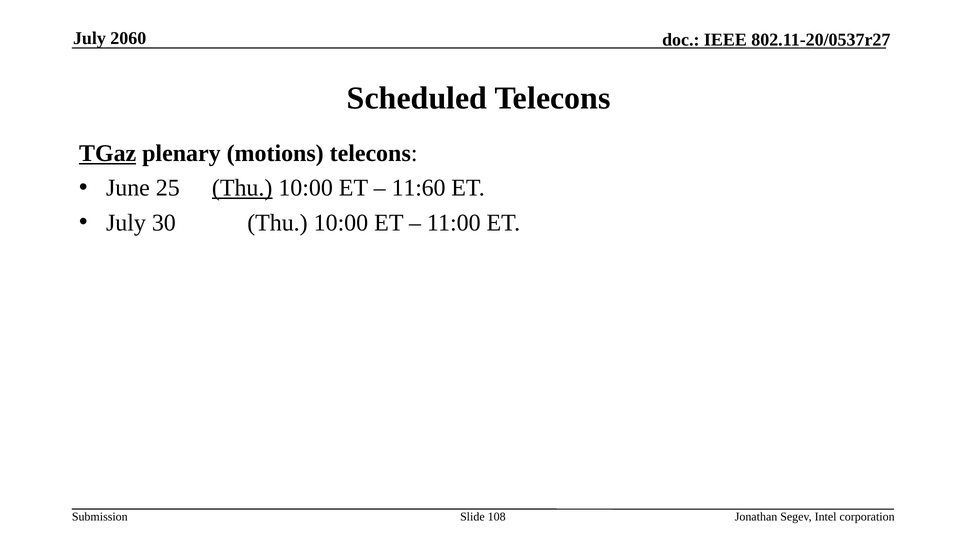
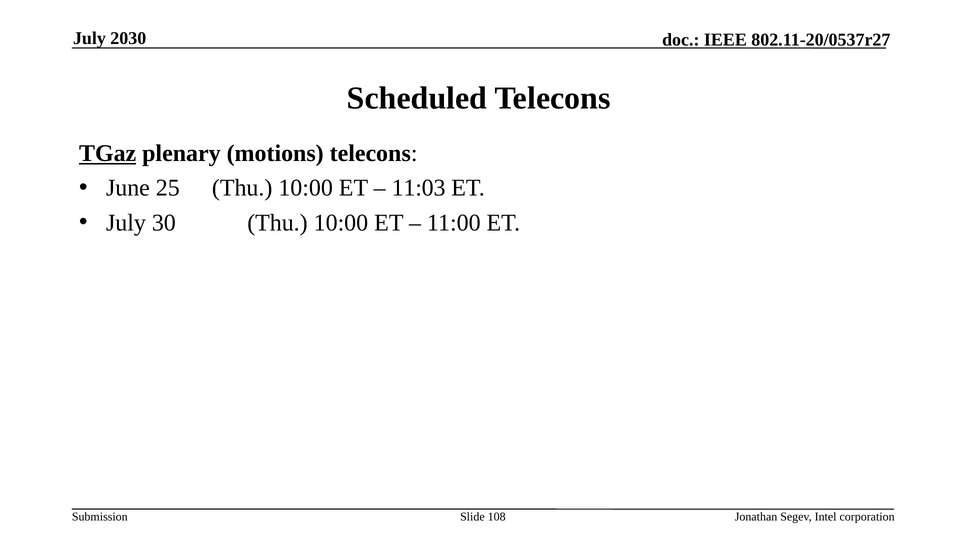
2060: 2060 -> 2030 (128, 38)
Thu underline: present -> none (242, 188)
11:60: 11:60 -> 11:03 (419, 188)
